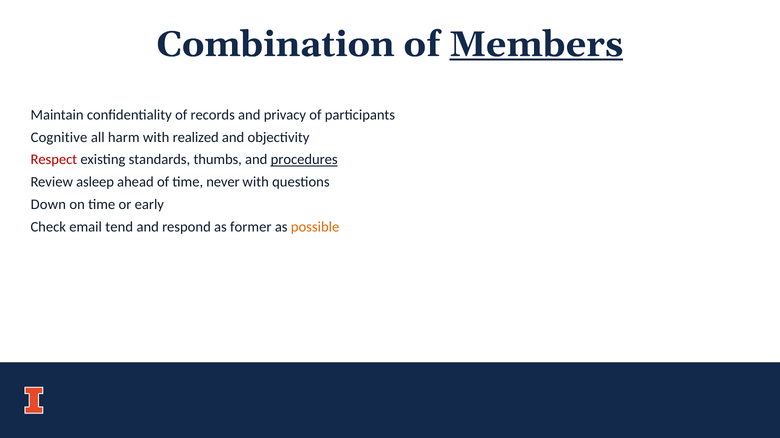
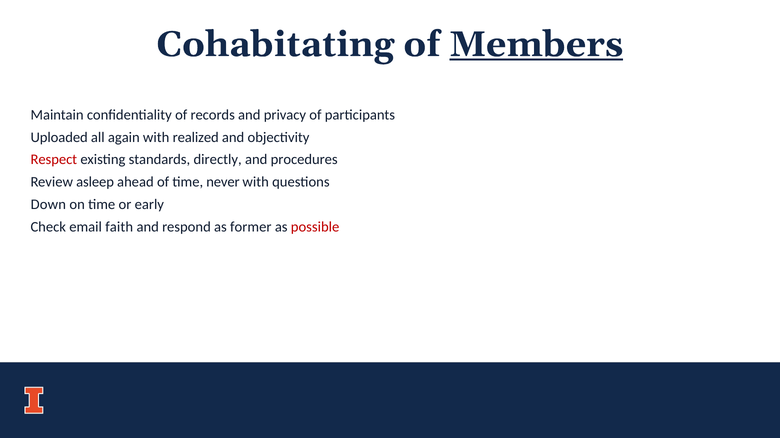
Combination: Combination -> Cohabitating (275, 44)
Cognitive: Cognitive -> Uploaded (59, 137)
harm: harm -> again (124, 137)
thumbs: thumbs -> directly (218, 160)
procedures underline: present -> none (304, 160)
tend: tend -> faith (119, 227)
possible colour: orange -> red (315, 227)
